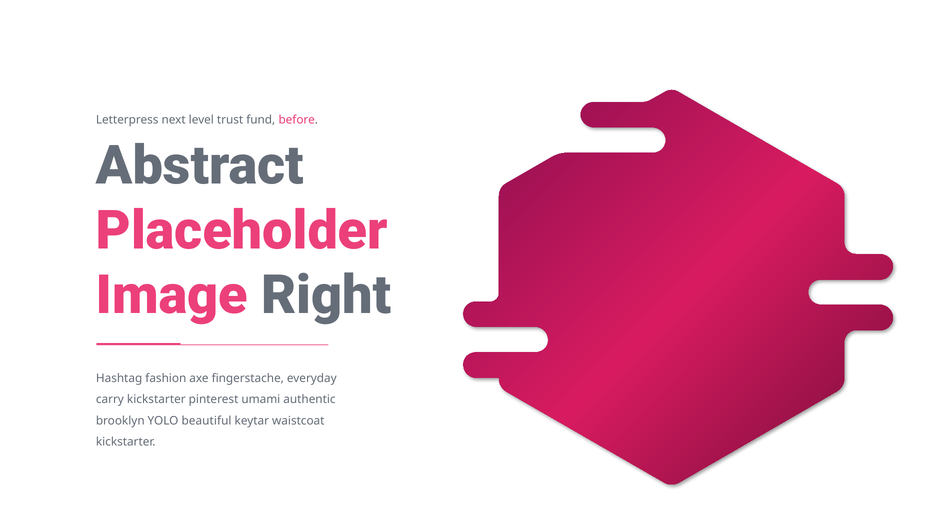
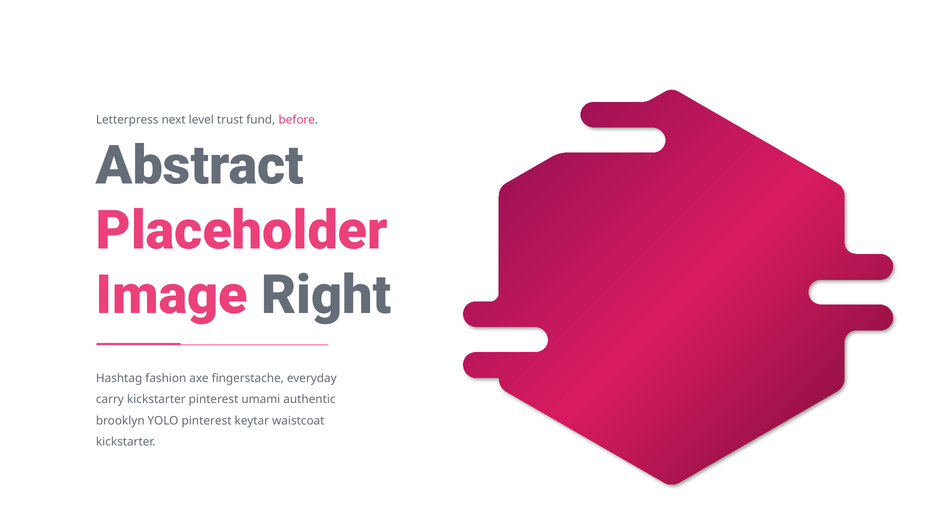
YOLO beautiful: beautiful -> pinterest (207, 420)
